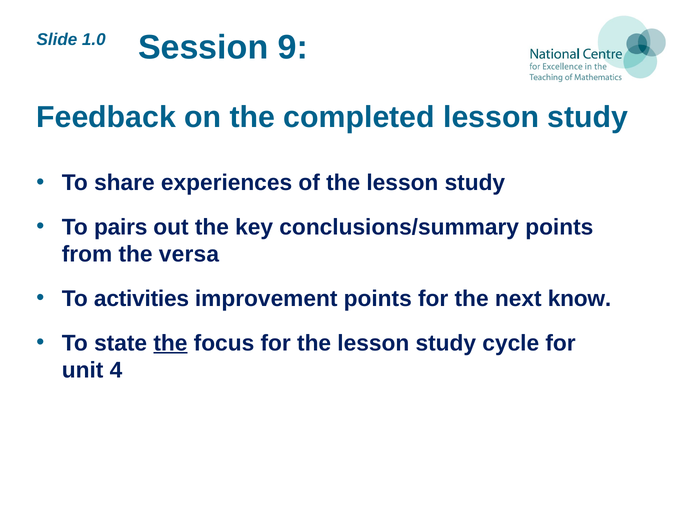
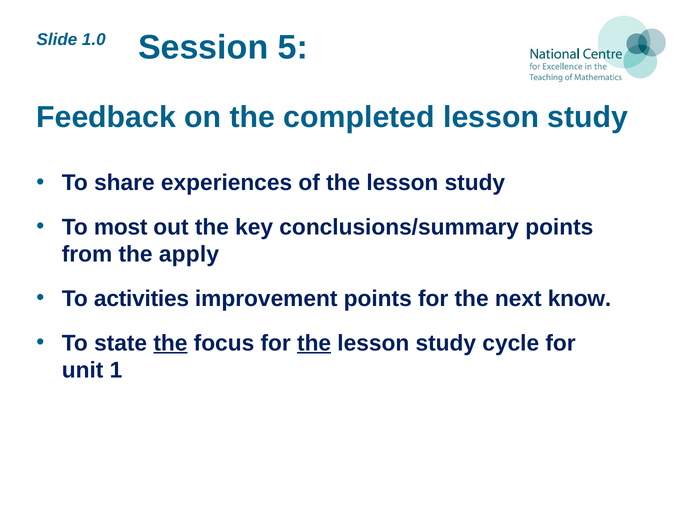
9: 9 -> 5 (293, 47)
pairs: pairs -> most (121, 227)
versa: versa -> apply (189, 254)
the underline: none -> present (314, 343)
4: 4 -> 1 (116, 370)
